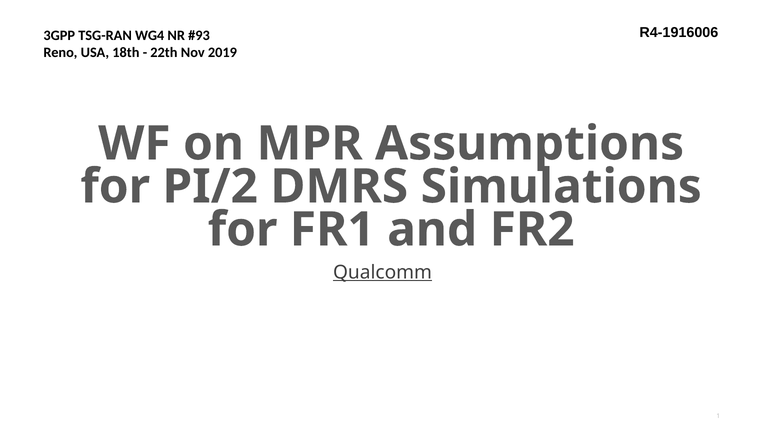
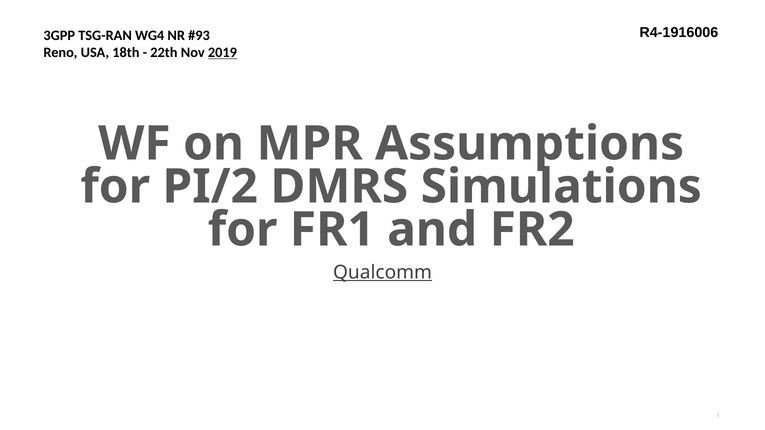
2019 underline: none -> present (222, 53)
